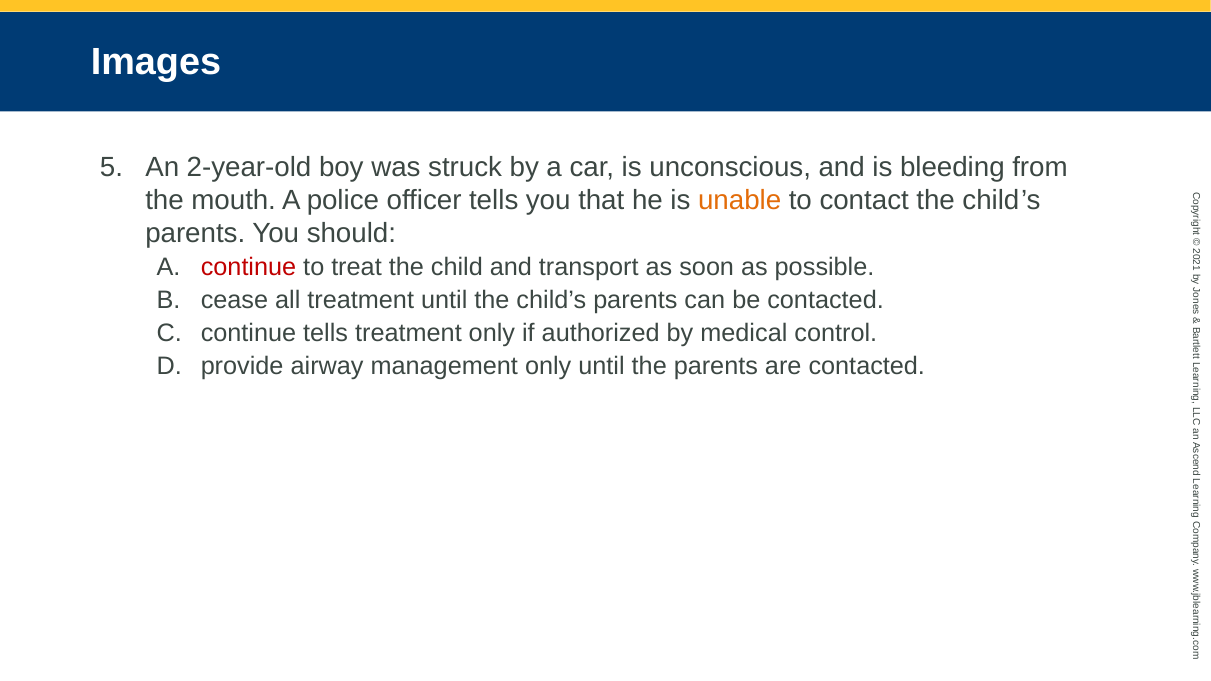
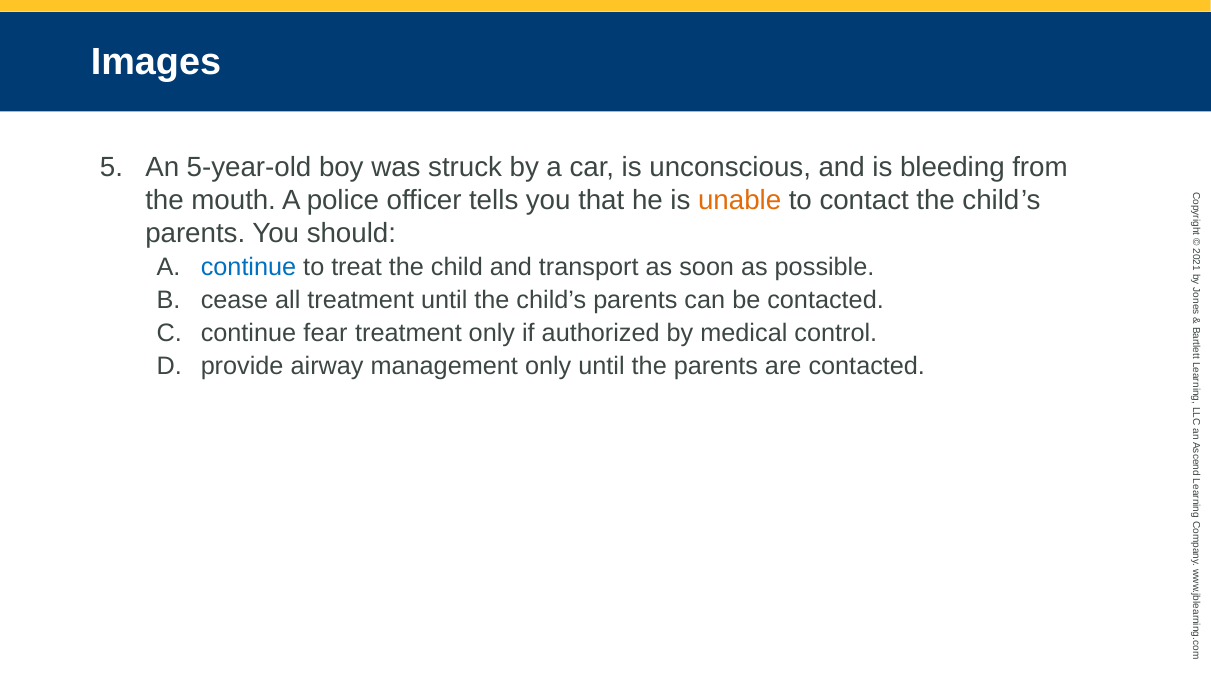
2-year-old: 2-year-old -> 5-year-old (249, 167)
continue colour: red -> blue (249, 268)
continue tells: tells -> fear (325, 333)
